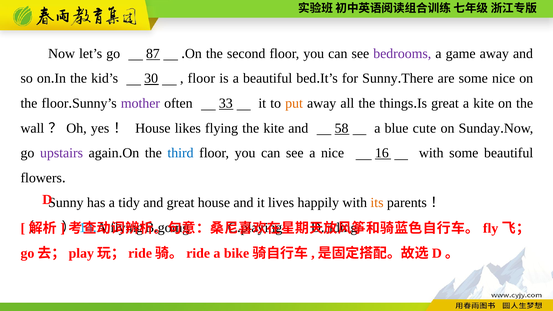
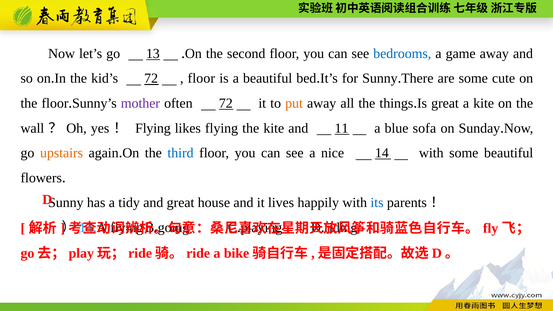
87: 87 -> 13 (153, 53)
bedrooms colour: purple -> blue (402, 53)
kid’s 30: 30 -> 72 (151, 78)
some nice: nice -> cute (504, 78)
often 33: 33 -> 72 (226, 103)
House: House -> Flying (153, 128)
58: 58 -> 11 (342, 128)
cute: cute -> sofa (424, 128)
upstairs colour: purple -> orange (62, 153)
16: 16 -> 14 (382, 153)
its colour: orange -> blue (377, 203)
